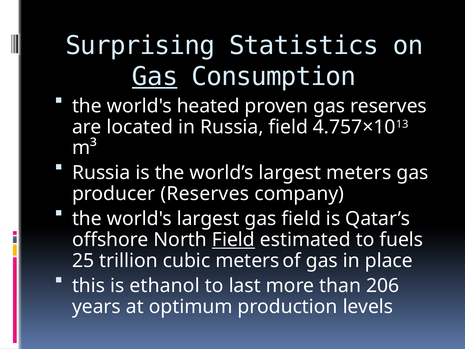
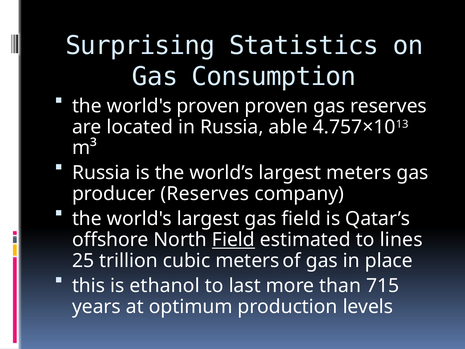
Gas underline: present -> none (155, 77)
world's heated: heated -> proven (208, 106)
Russia field: field -> able (288, 127)
fuels: fuels -> lines (401, 240)
206: 206 -> 715 (383, 286)
